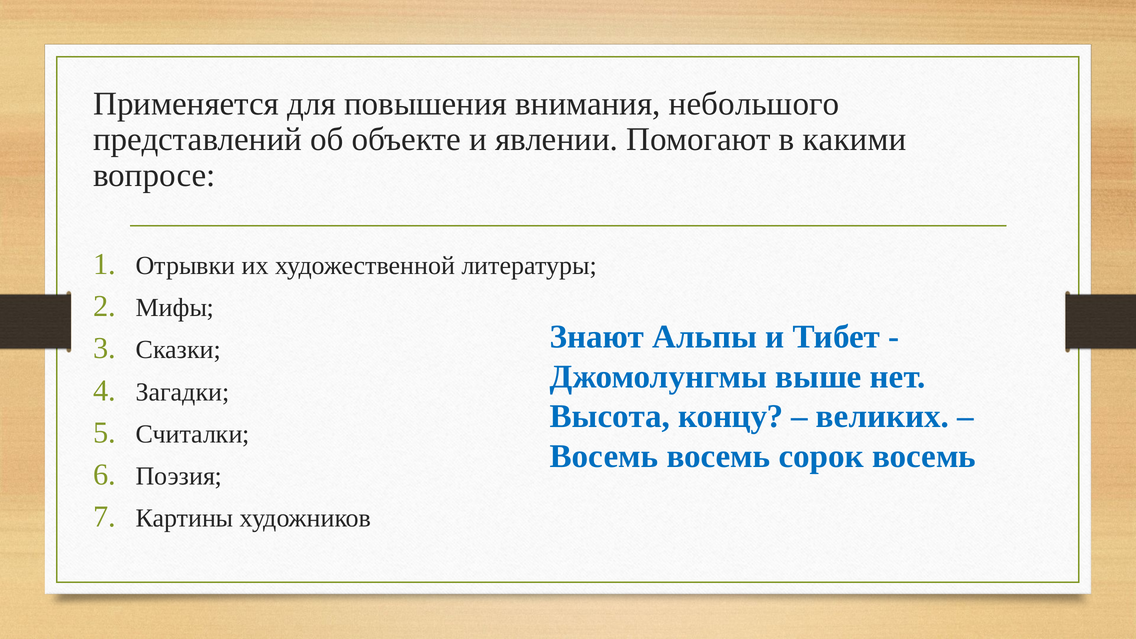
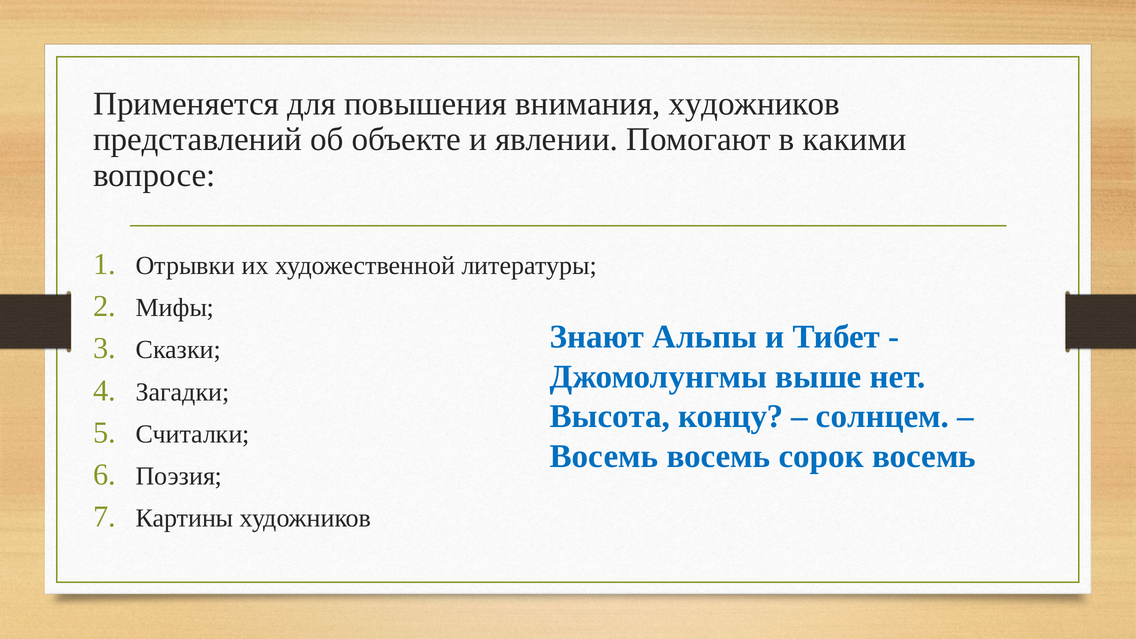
внимания небольшого: небольшого -> художников (754, 104)
великих: великих -> солнцем (883, 416)
